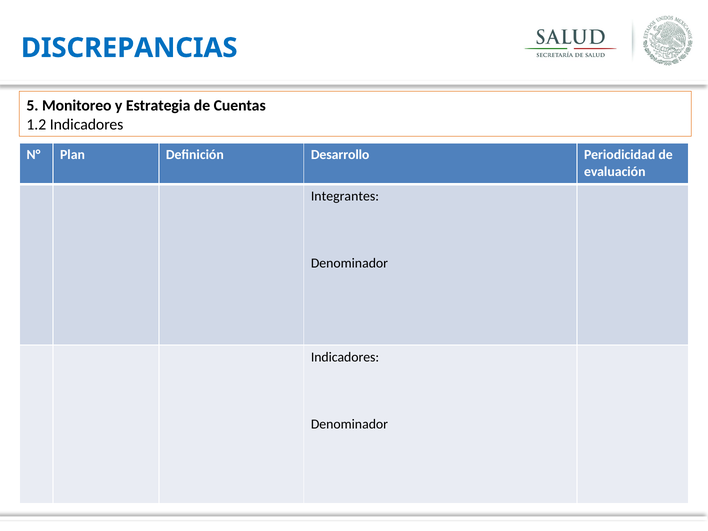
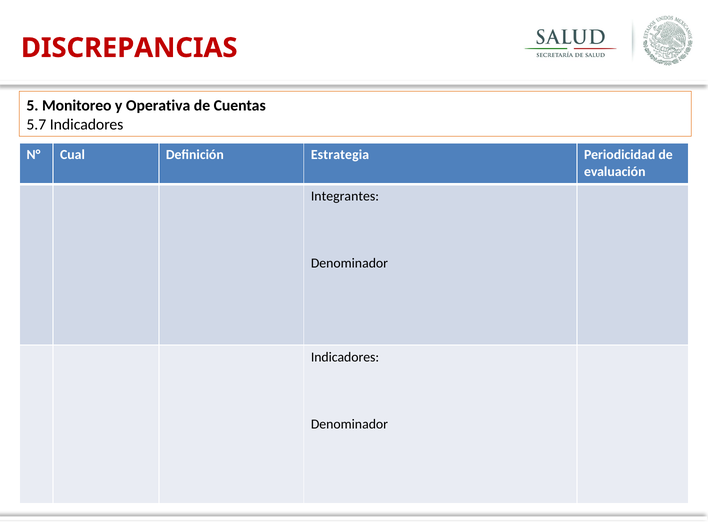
DISCREPANCIAS colour: blue -> red (129, 48)
Estrategia: Estrategia -> Operativa (158, 105)
1.2: 1.2 -> 5.7 (36, 124)
Plan: Plan -> Cual (72, 155)
Desarrollo: Desarrollo -> Estrategia (340, 155)
